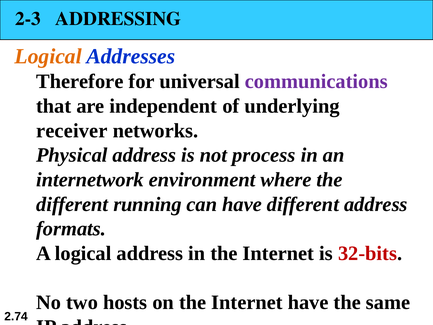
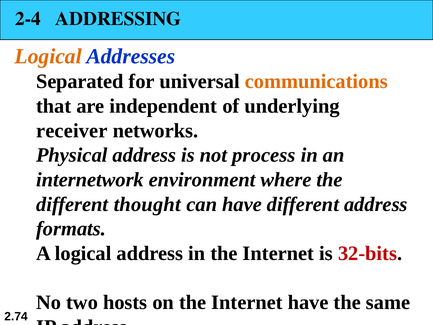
2-3: 2-3 -> 2-4 (28, 19)
Therefore: Therefore -> Separated (80, 81)
communications colour: purple -> orange (316, 81)
running: running -> thought (147, 204)
